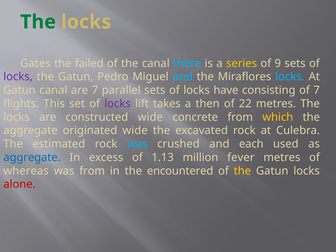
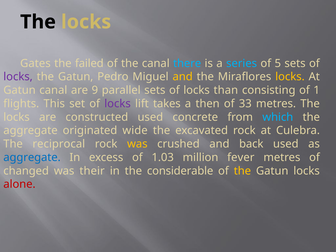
The colour: green -> black (38, 22)
series colour: yellow -> light blue (242, 63)
9: 9 -> 5 (278, 63)
and colour: light blue -> yellow (183, 77)
locks colour: light blue -> yellow (290, 77)
are 7: 7 -> 9 (95, 90)
have: have -> than (226, 90)
of 7: 7 -> 1 (317, 90)
22: 22 -> 33 (245, 104)
constructed wide: wide -> used (150, 117)
which colour: yellow -> light blue (278, 117)
estimated: estimated -> reciprocal (59, 144)
was colour: light blue -> yellow (137, 144)
each: each -> back (251, 144)
1.13: 1.13 -> 1.03 (163, 157)
whereas: whereas -> changed (26, 171)
was from: from -> their (92, 171)
encountered: encountered -> considerable (180, 171)
